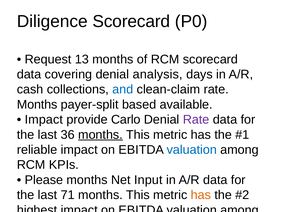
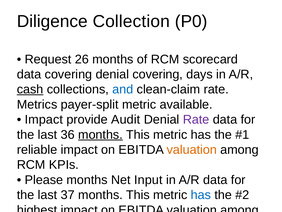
Diligence Scorecard: Scorecard -> Collection (131, 21)
13: 13 -> 26 (82, 59)
denial analysis: analysis -> covering (158, 74)
cash underline: none -> present (30, 89)
Months: Months -> Metrics (37, 104)
payer-split based: based -> metric (139, 104)
Carlo: Carlo -> Audit (126, 119)
valuation colour: blue -> orange (192, 149)
71: 71 -> 37 (68, 195)
has colour: orange -> blue (201, 195)
